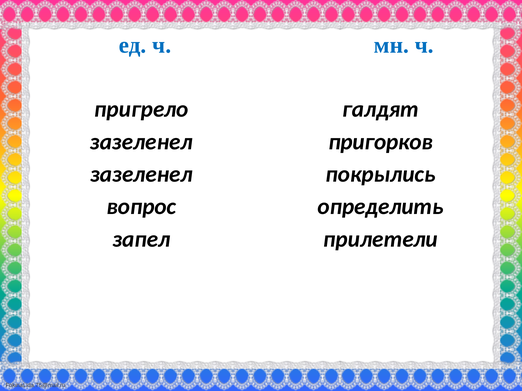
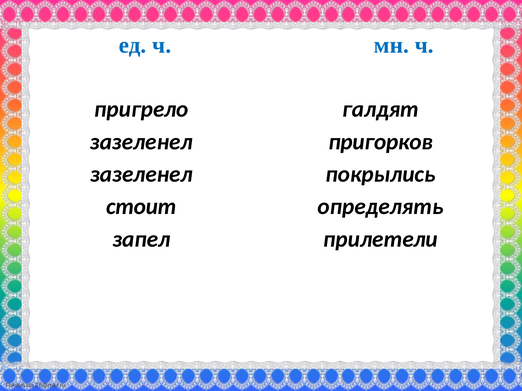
вопрос: вопрос -> стоит (141, 207)
определить: определить -> определять (381, 207)
